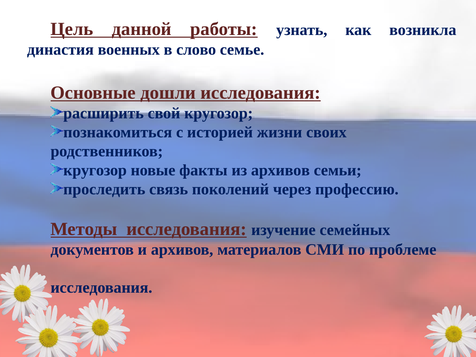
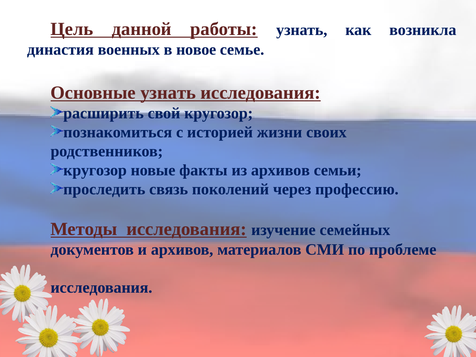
слово: слово -> новое (196, 50)
Основные дошли: дошли -> узнать (168, 93)
